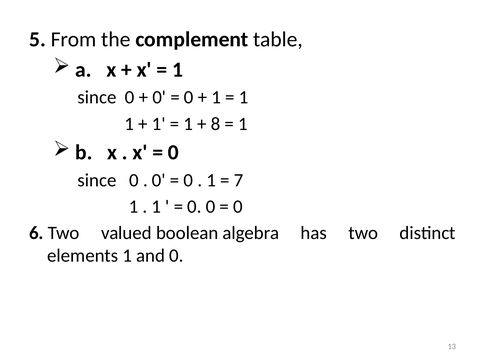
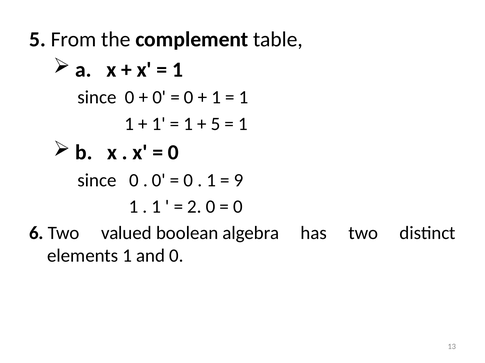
8: 8 -> 5 (216, 124)
7: 7 -> 9 (239, 181)
0: 0 -> 2 (194, 207)
